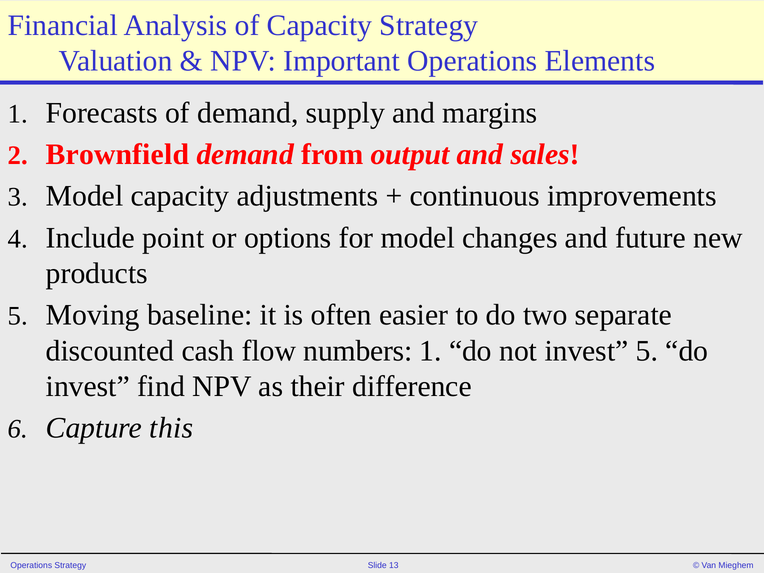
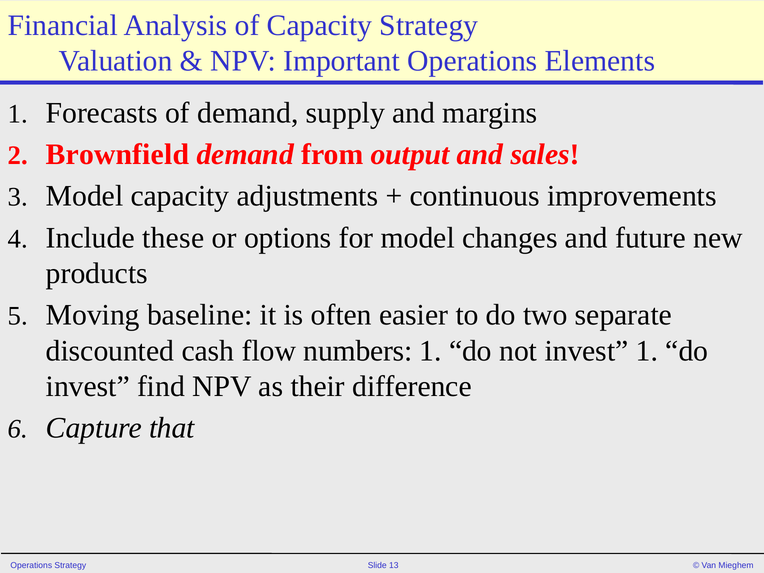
point: point -> these (173, 238)
invest 5: 5 -> 1 (647, 351)
this: this -> that (172, 428)
